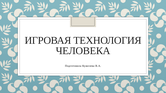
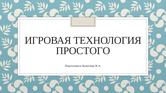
ЧЕЛОВЕКА: ЧЕЛОВЕКА -> ПРОСТОГО (83, 51)
